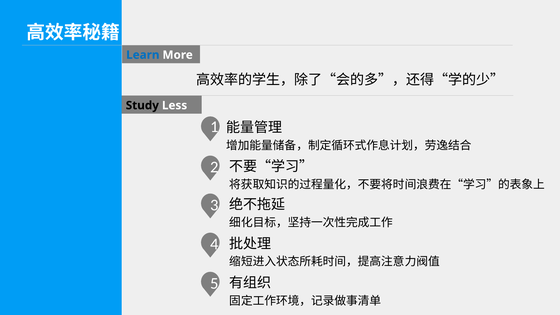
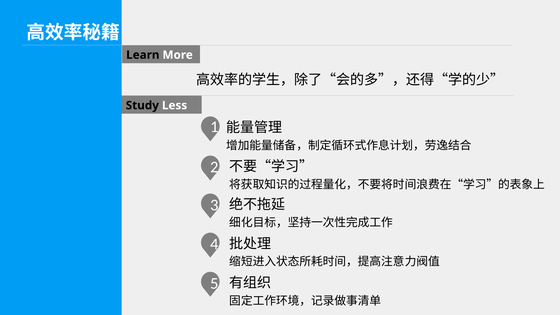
Learn colour: blue -> black (143, 55)
